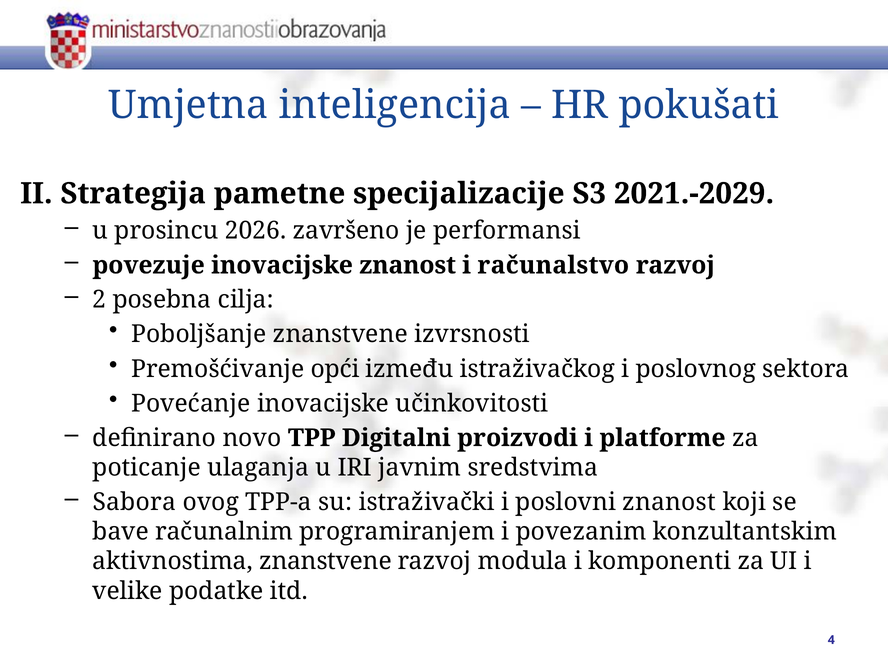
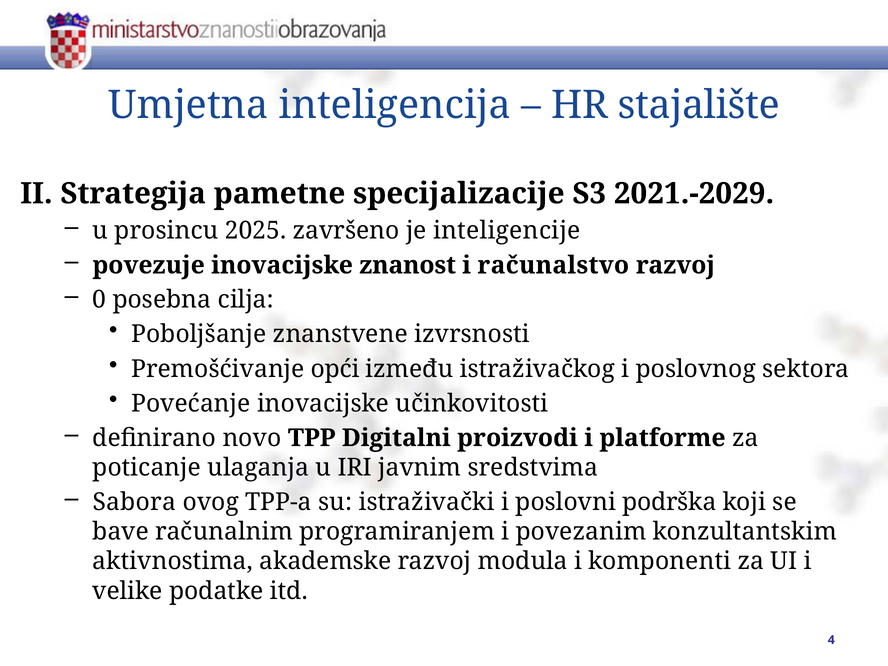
pokušati: pokušati -> stajalište (699, 105)
2026: 2026 -> 2025 (256, 231)
performansi: performansi -> inteligencije (507, 231)
2: 2 -> 0 (99, 300)
poslovni znanost: znanost -> podrška (669, 502)
aktivnostima znanstvene: znanstvene -> akademske (325, 561)
